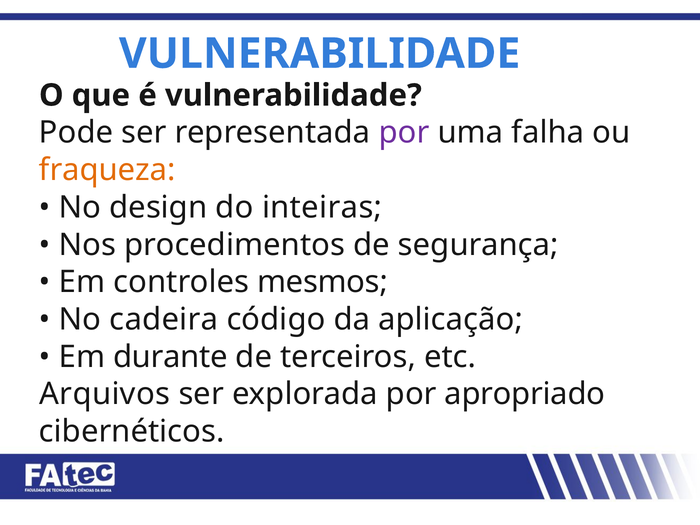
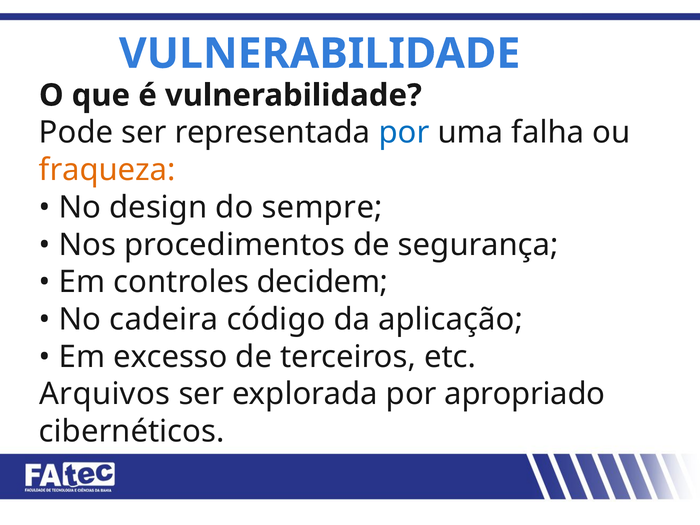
por colour: purple -> blue (404, 133)
inteiras: inteiras -> sempre (322, 207)
mesmos: mesmos -> decidem (322, 282)
durante: durante -> excesso (170, 357)
